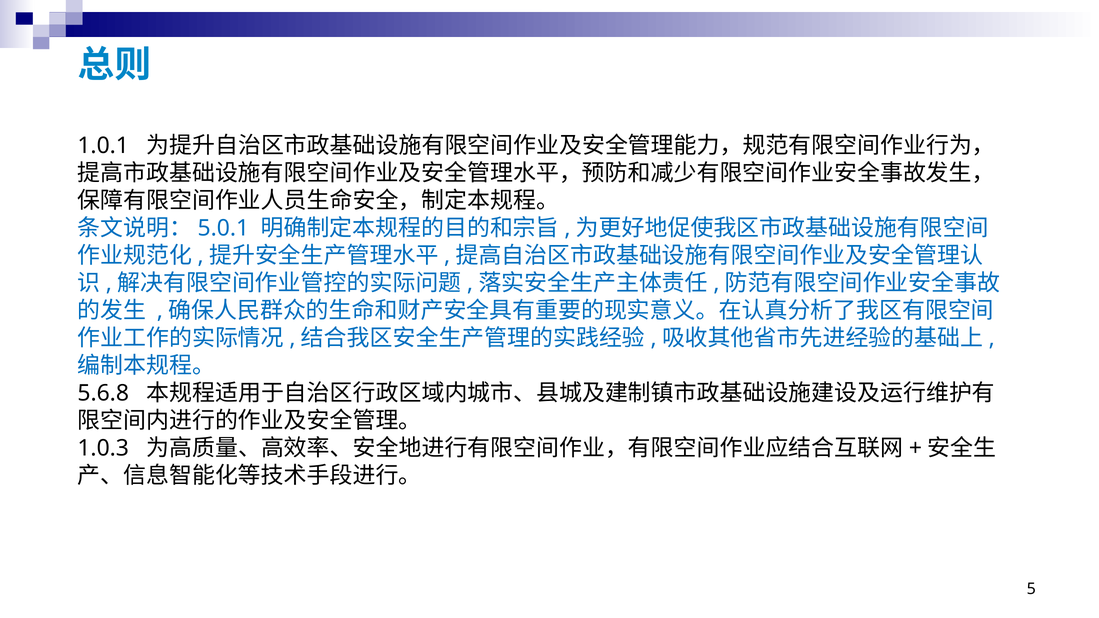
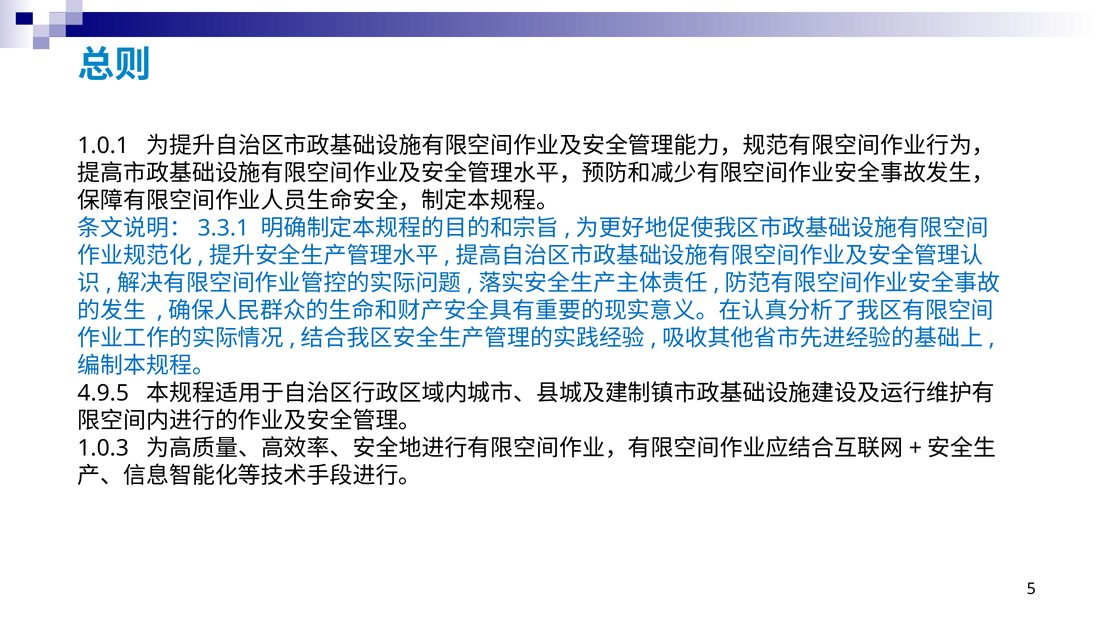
5.0.1: 5.0.1 -> 3.3.1 (223, 228)
5.6.8: 5.6.8 -> 4.9.5 (103, 393)
